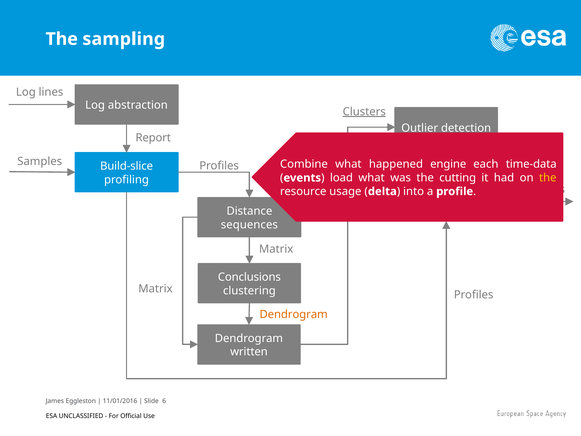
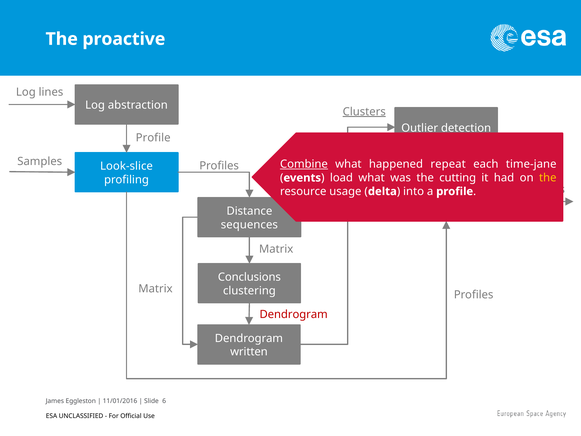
sampling: sampling -> proactive (124, 39)
Report: Report -> Profile (153, 138)
Combine underline: none -> present (304, 164)
engine: engine -> repeat (448, 164)
time-data: time-data -> time-jane (531, 164)
Build-slice: Build-slice -> Look-slice (126, 166)
Dendrogram colour: orange -> red (294, 314)
